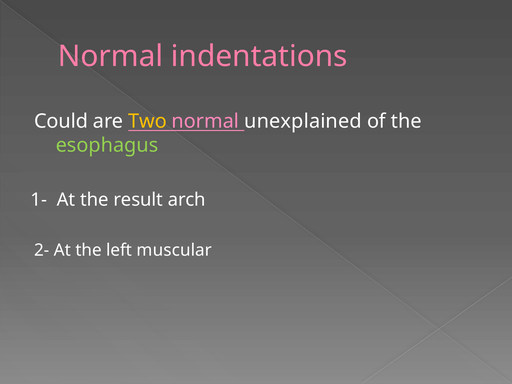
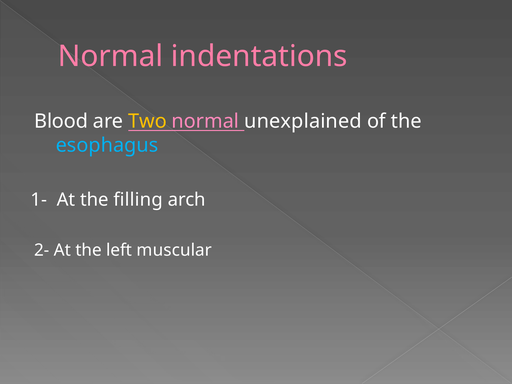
Could: Could -> Blood (61, 121)
esophagus colour: light green -> light blue (107, 145)
result: result -> filling (138, 200)
